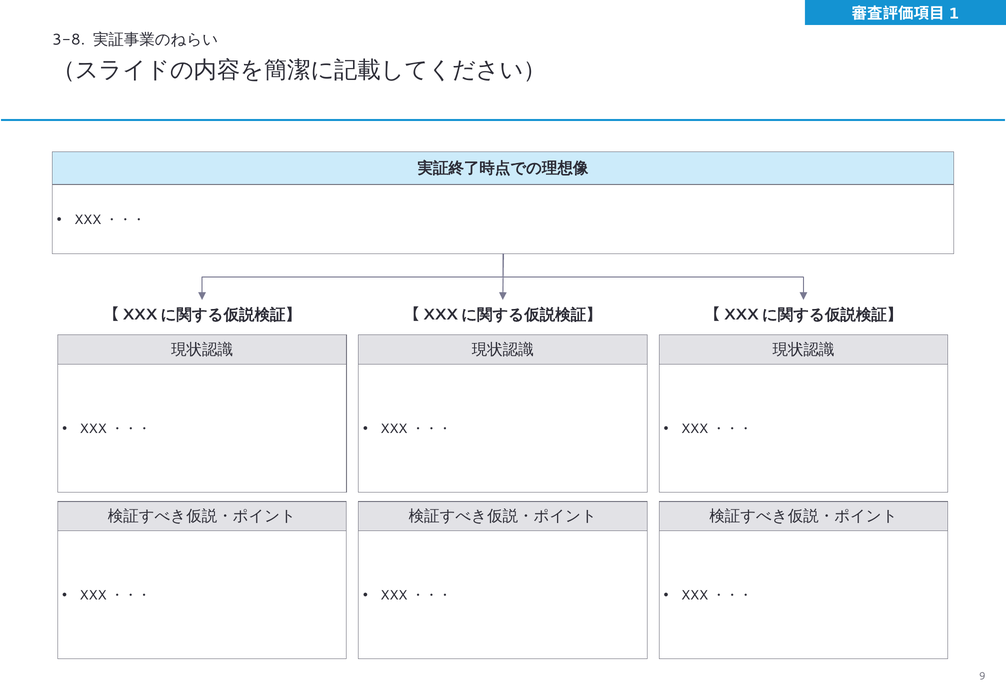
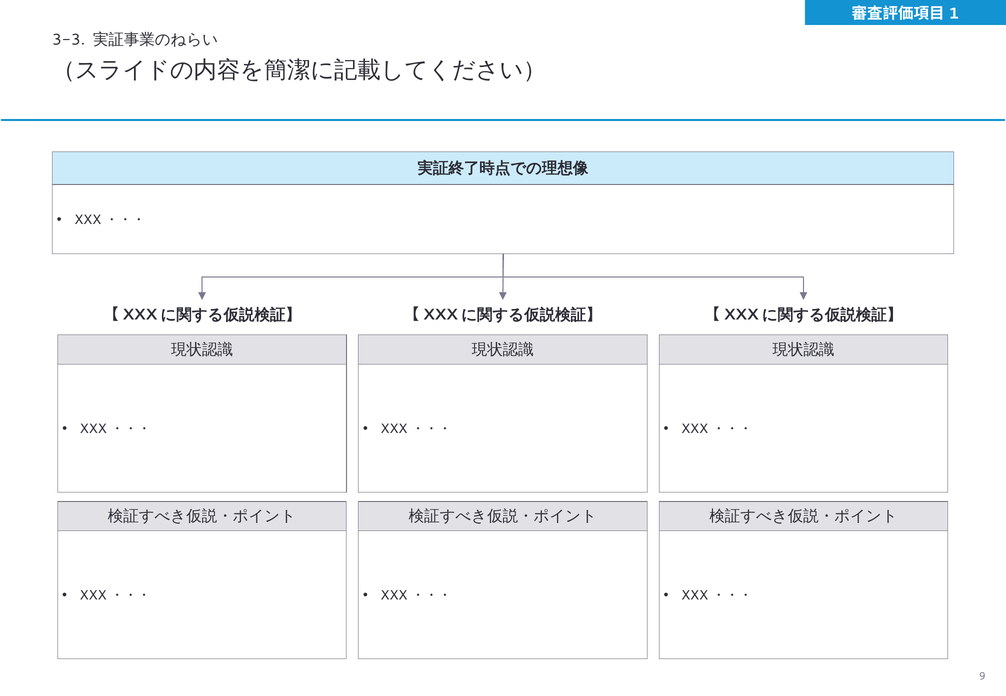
3-8: 3-8 -> 3-3 (69, 40)
